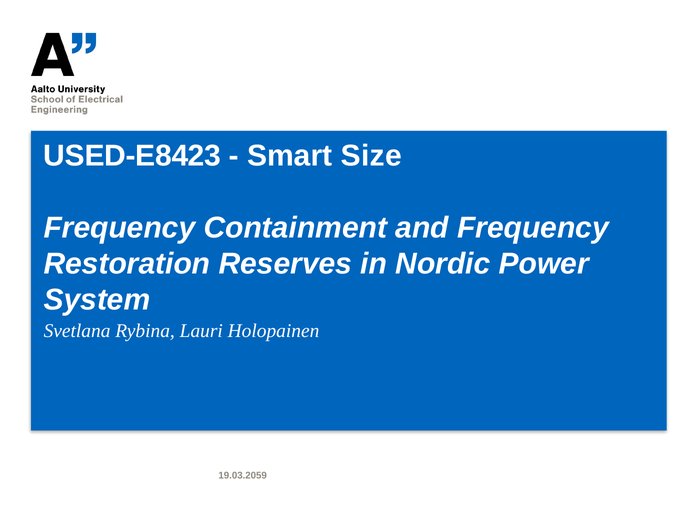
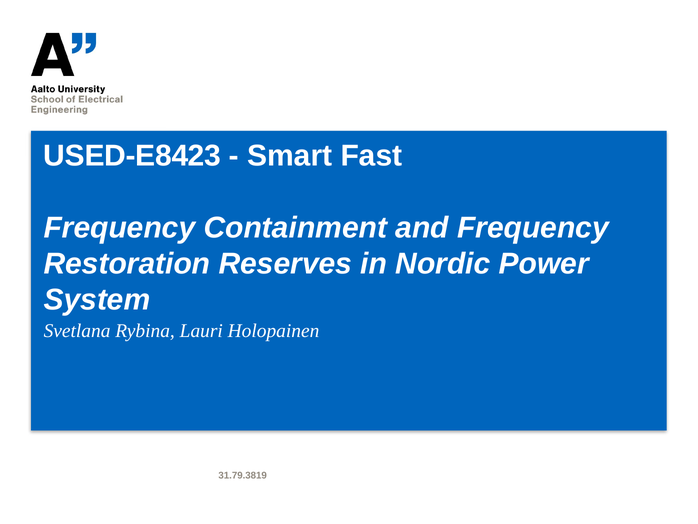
Size: Size -> Fast (371, 155)
19.03.2059: 19.03.2059 -> 31.79.3819 (243, 475)
